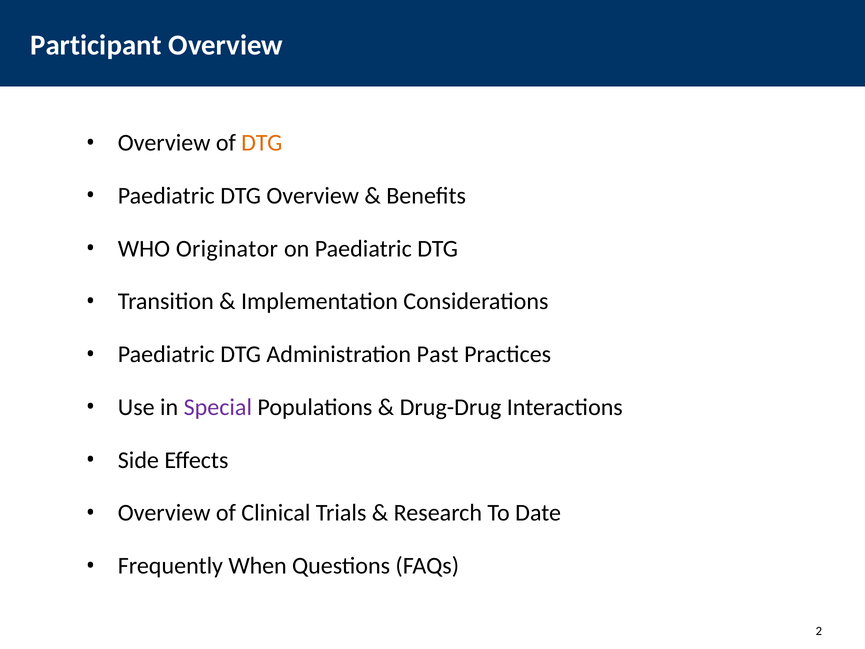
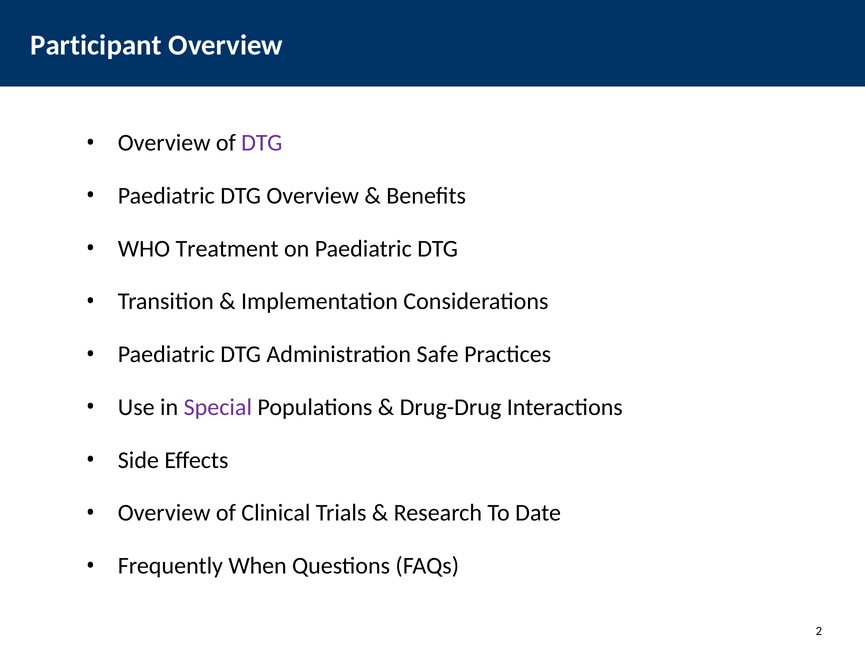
DTG colour: orange -> purple (262, 143)
Originator: Originator -> Treatment (227, 249)
Past: Past -> Safe (438, 354)
